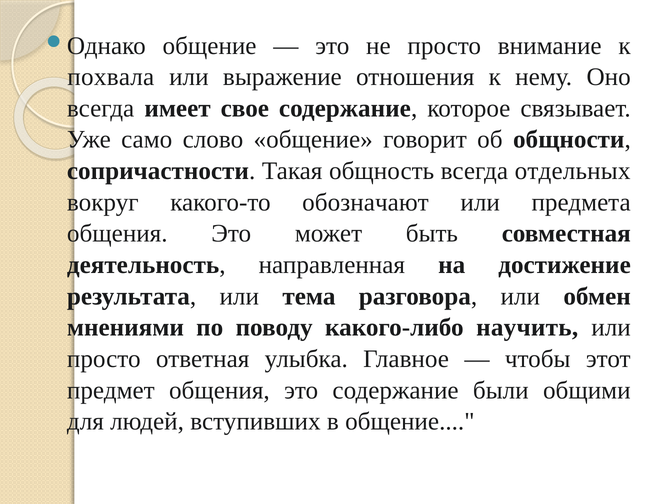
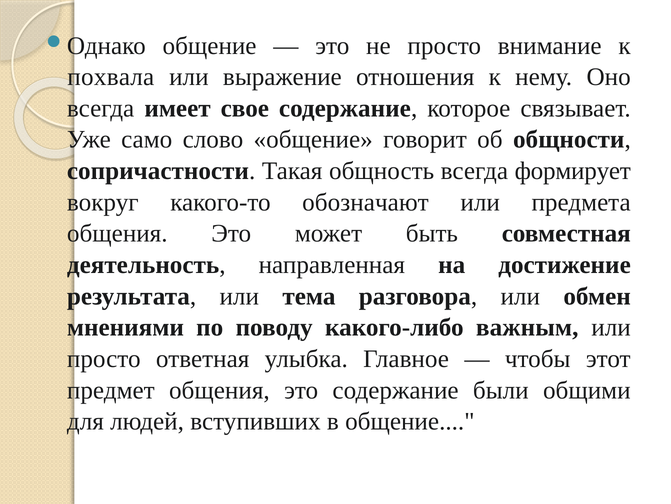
отдельных: отдельных -> формирует (573, 171)
научить: научить -> важным (527, 327)
